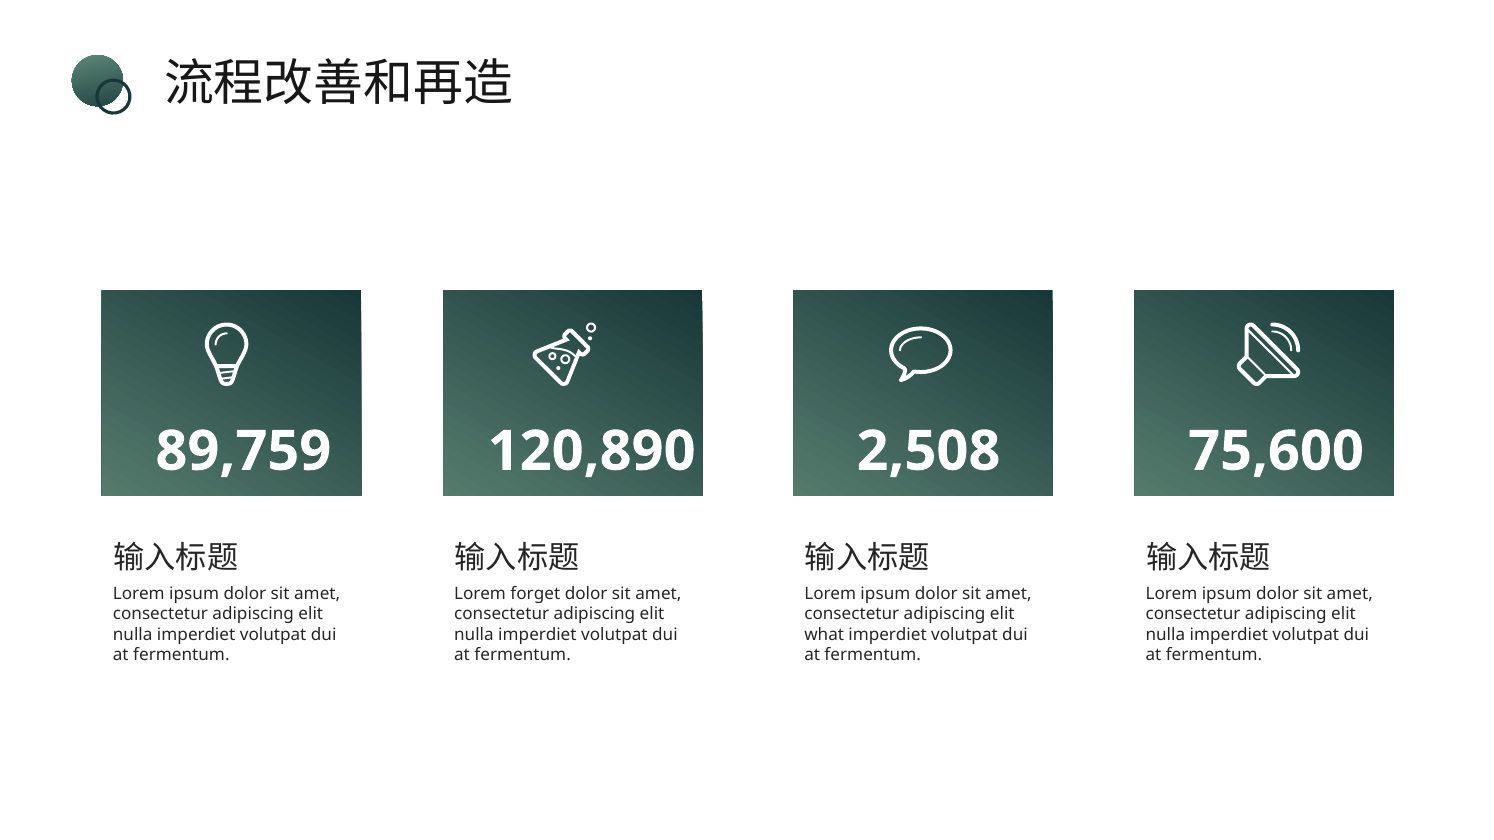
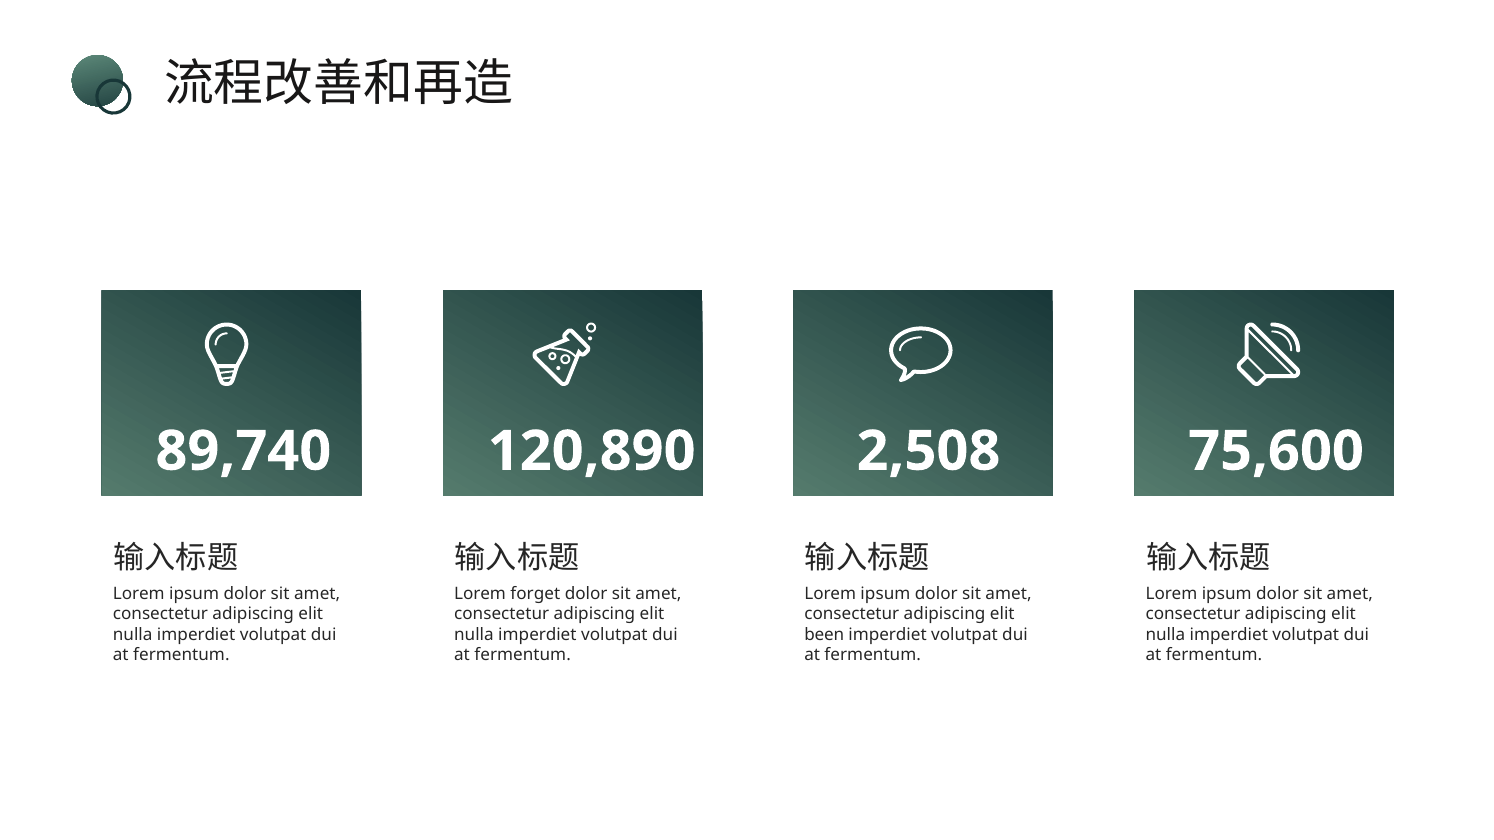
89,759: 89,759 -> 89,740 (243, 451)
what: what -> been (824, 635)
